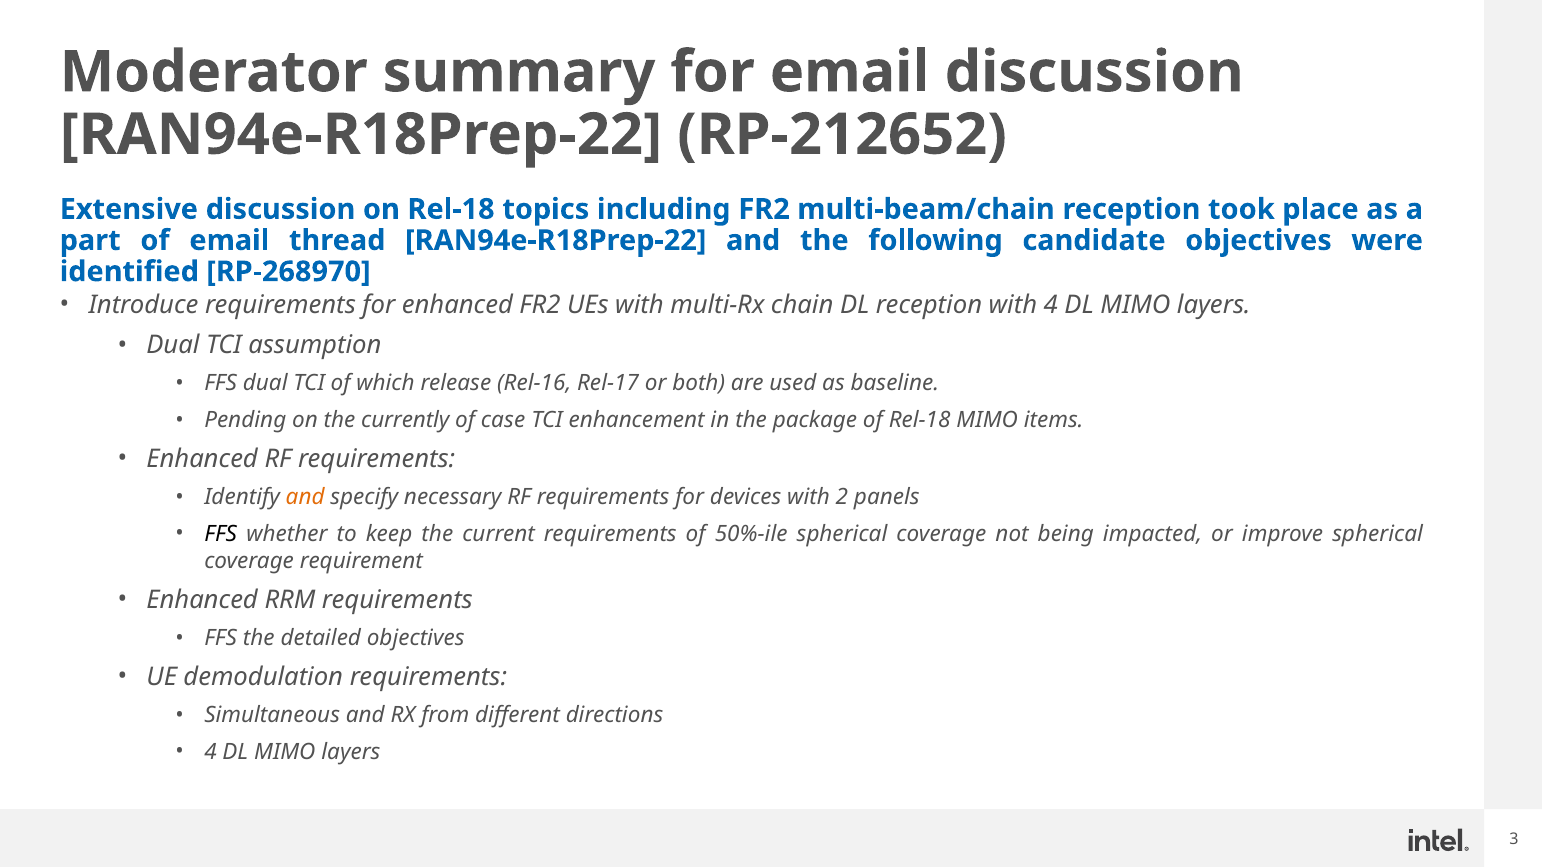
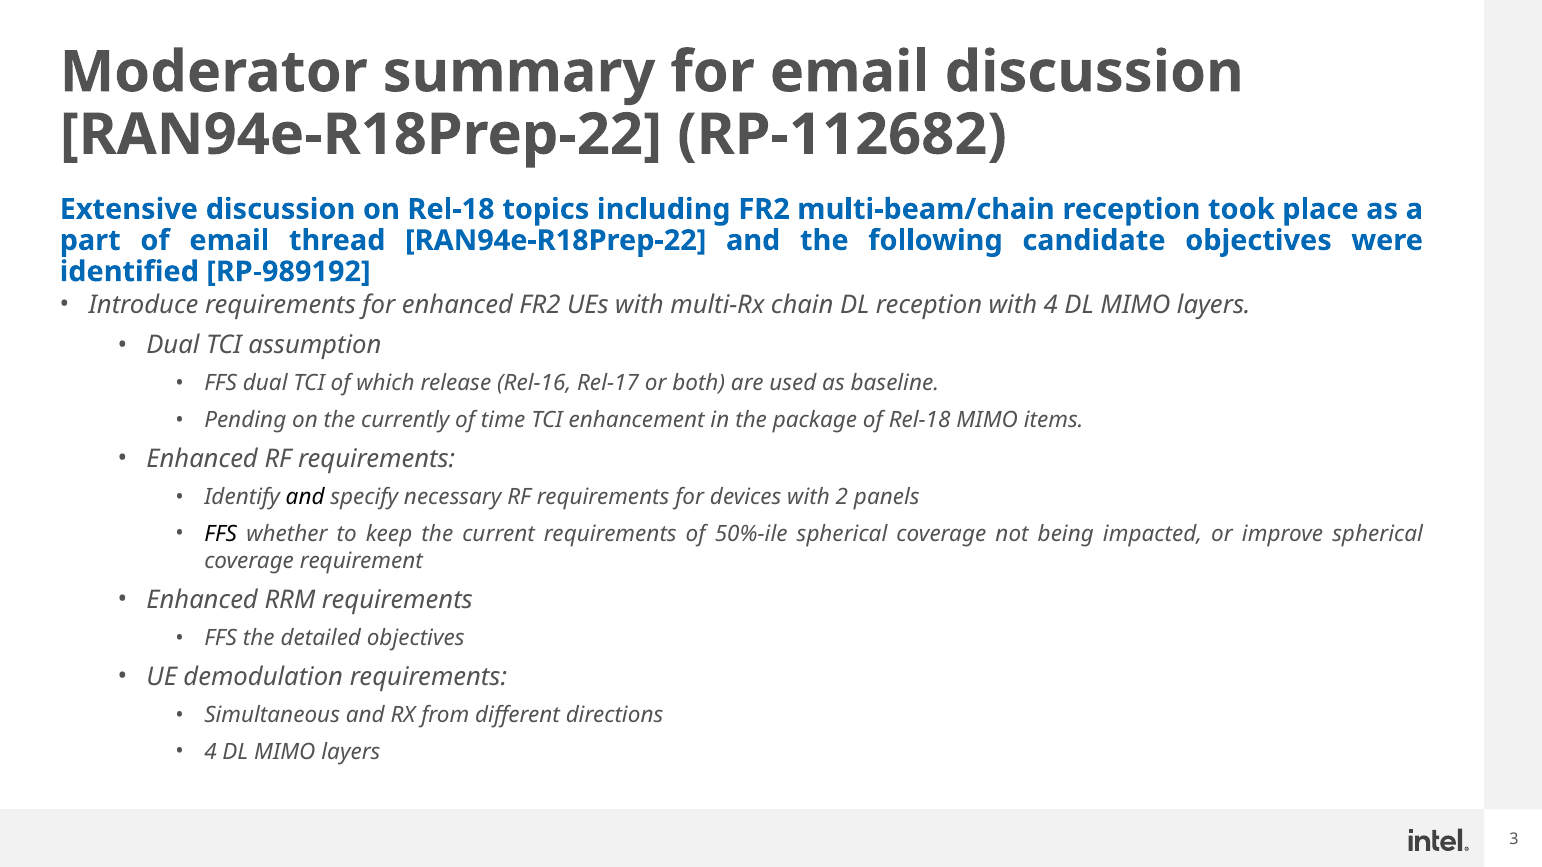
RP-212652: RP-212652 -> RP-112682 (842, 135)
RP-268970: RP-268970 -> RP-989192 (288, 272)
case: case -> time (503, 420)
and colour: orange -> black (305, 497)
